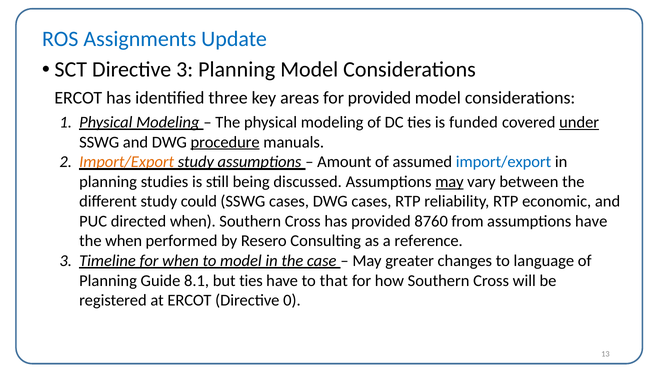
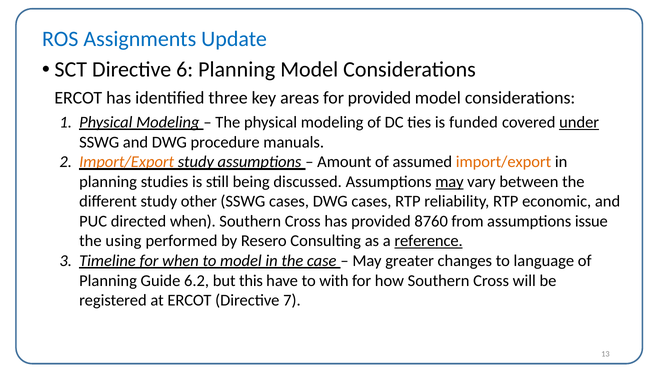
Directive 3: 3 -> 6 (185, 70)
procedure underline: present -> none (225, 142)
import/export colour: blue -> orange (503, 162)
could: could -> other (199, 202)
assumptions have: have -> issue (591, 221)
the when: when -> using (123, 241)
reference underline: none -> present (429, 241)
8.1: 8.1 -> 6.2 (197, 281)
but ties: ties -> this (251, 281)
that: that -> with (334, 281)
0: 0 -> 7 (292, 301)
